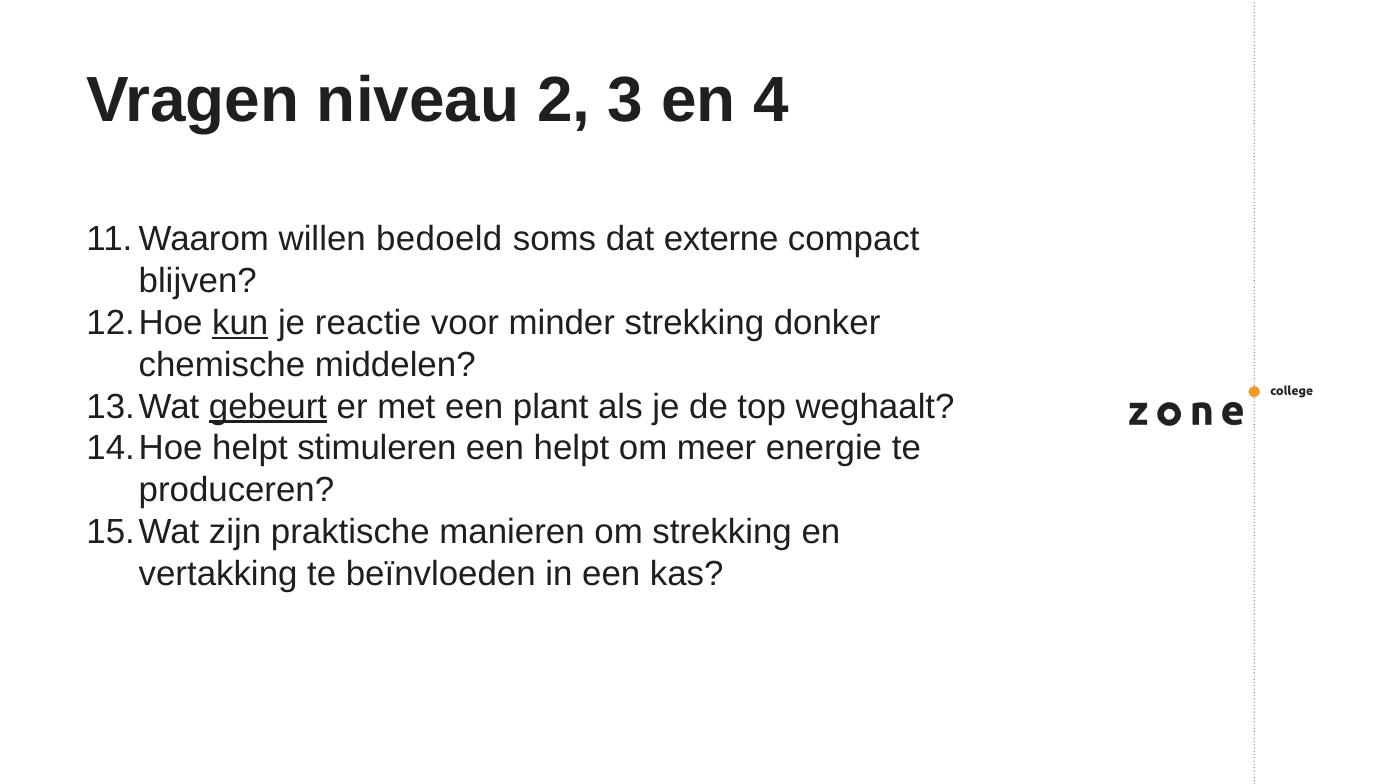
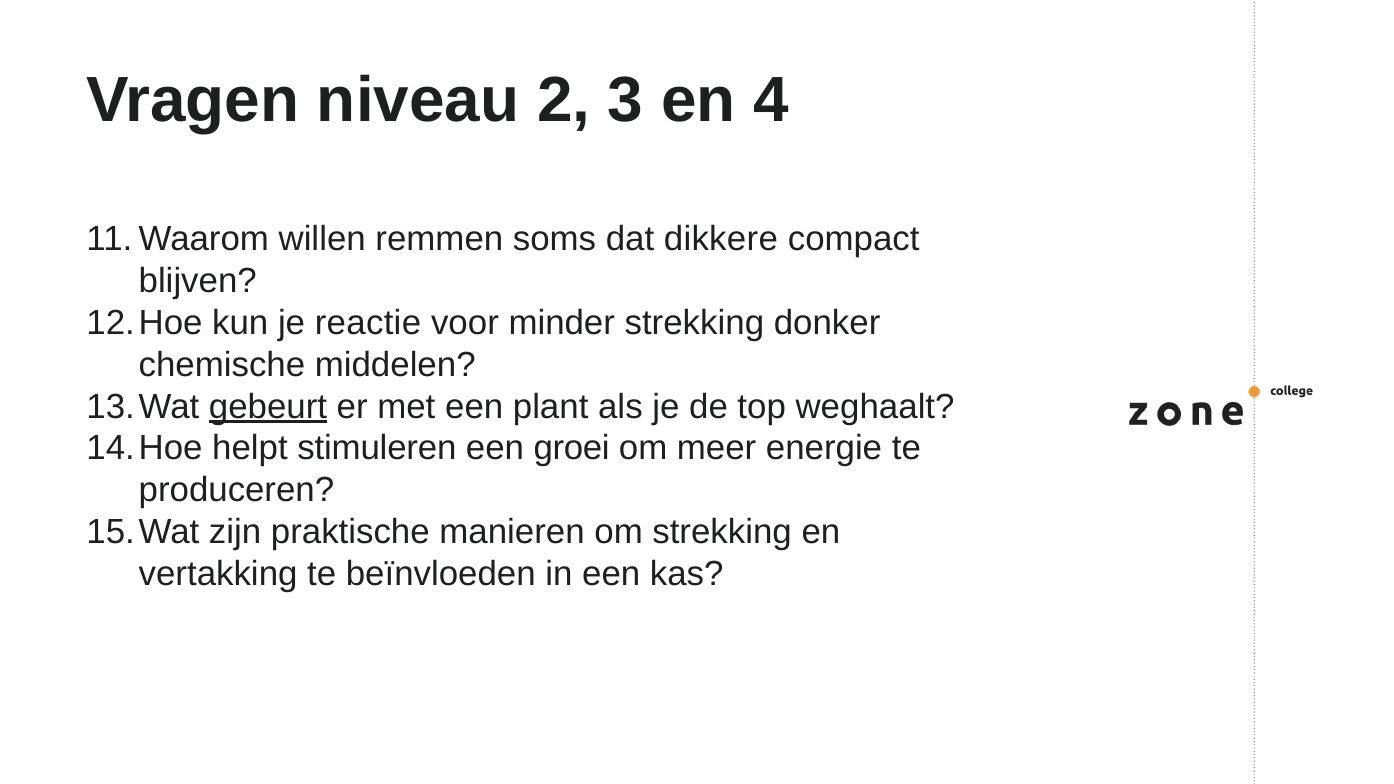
bedoeld: bedoeld -> remmen (439, 239)
externe: externe -> dikkere (721, 239)
kun underline: present -> none (240, 323)
een helpt: helpt -> groei (572, 448)
